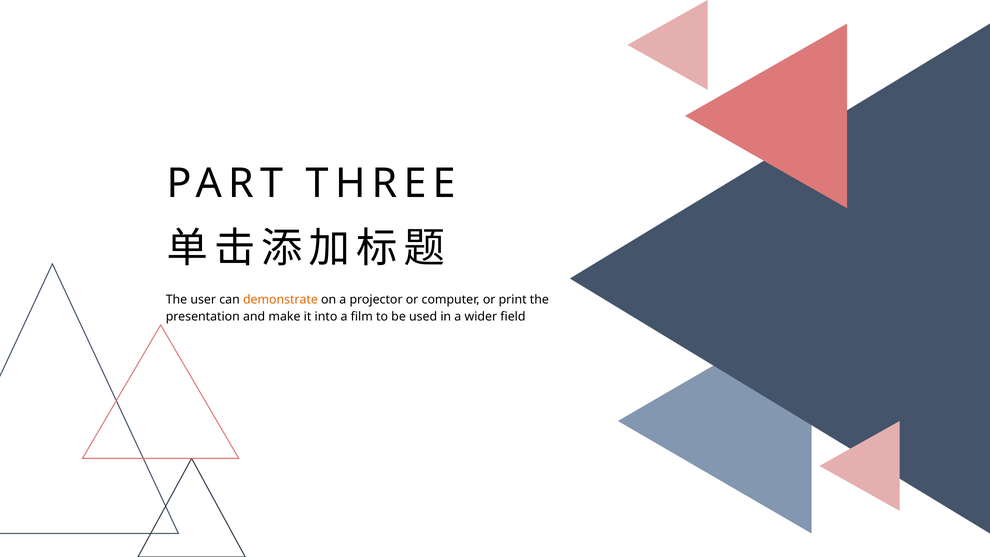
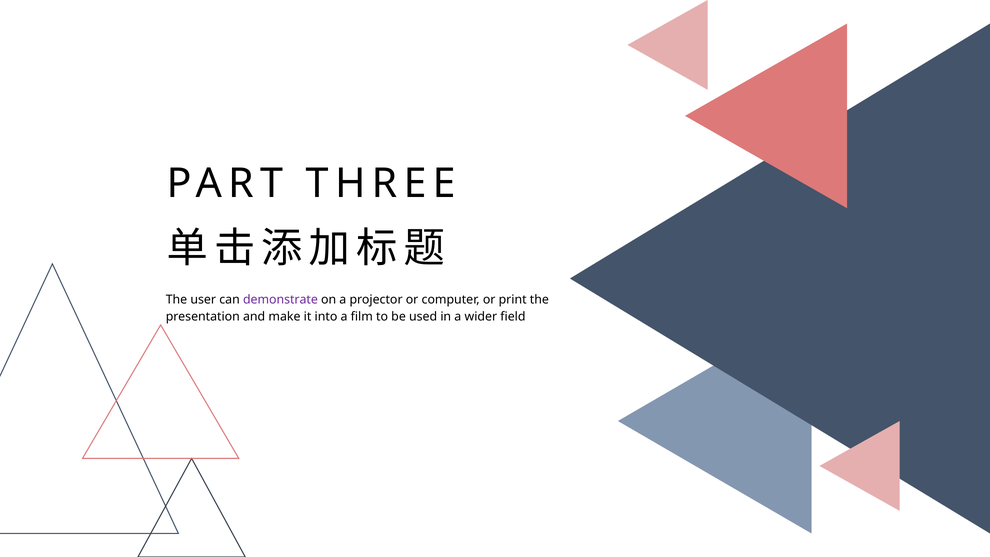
demonstrate colour: orange -> purple (280, 300)
